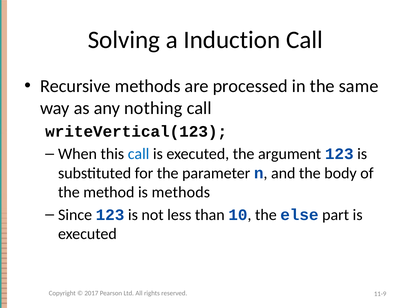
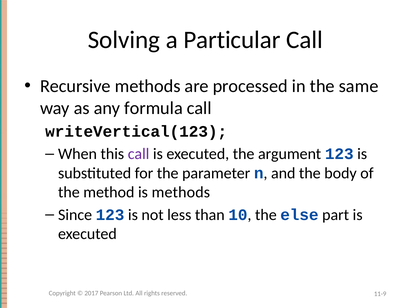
Induction: Induction -> Particular (232, 40)
nothing: nothing -> formula (153, 108)
call colour: blue -> purple (139, 154)
